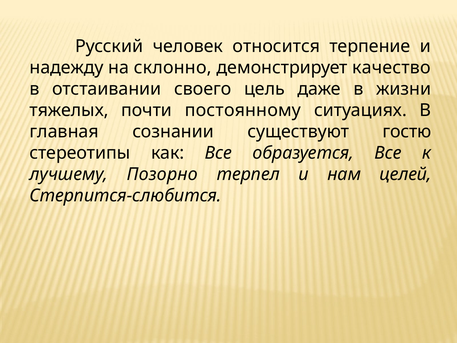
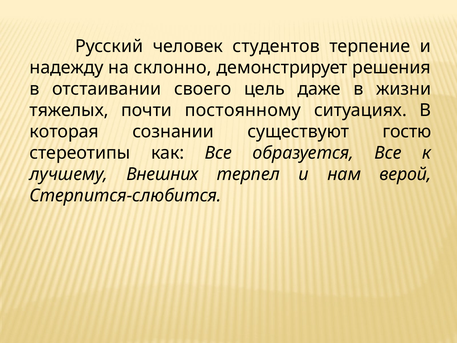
относится: относится -> студентов (276, 46)
качество: качество -> решения (392, 68)
главная: главная -> которая (64, 132)
Позорно: Позорно -> Внешних (162, 174)
целей: целей -> верой (405, 174)
